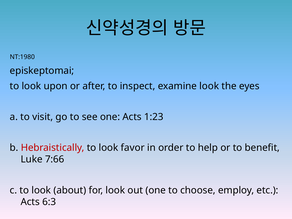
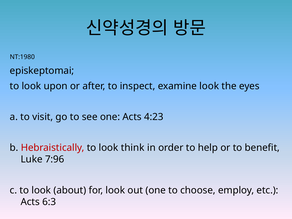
1:23: 1:23 -> 4:23 (154, 117)
favor: favor -> think (133, 148)
7:66: 7:66 -> 7:96 (55, 159)
